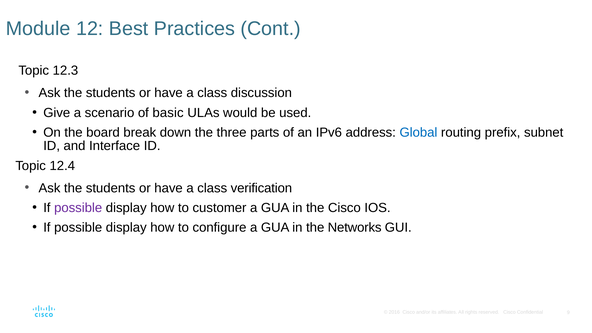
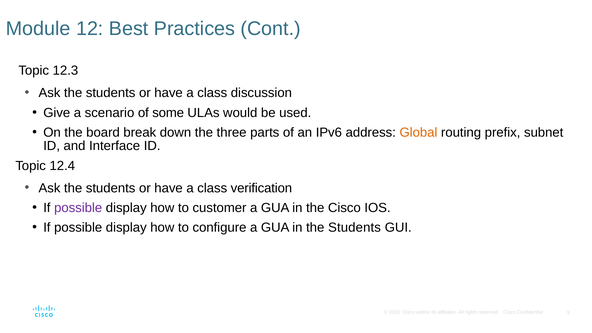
basic: basic -> some (168, 113)
Global colour: blue -> orange (418, 133)
in the Networks: Networks -> Students (355, 228)
